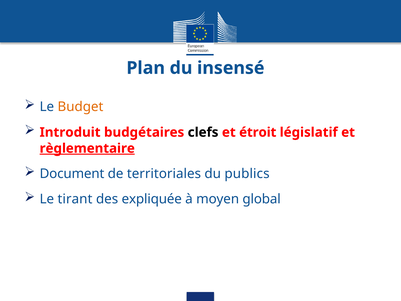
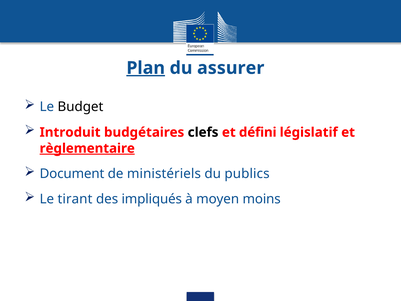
Plan underline: none -> present (146, 68)
insensé: insensé -> assurer (231, 68)
Budget colour: orange -> black (80, 107)
étroit: étroit -> défini (258, 132)
territoriales: territoriales -> ministériels (164, 174)
expliquée: expliquée -> impliqués (152, 199)
global: global -> moins (262, 199)
